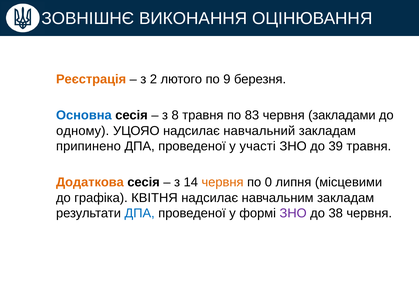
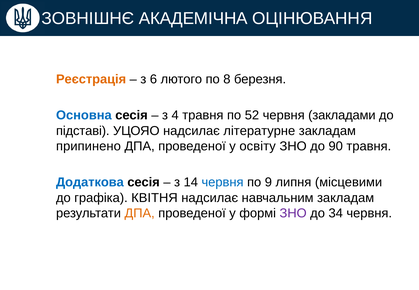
ВИКОНАННЯ: ВИКОНАННЯ -> АКАДЕМІЧНА (193, 18)
2: 2 -> 6 (153, 79)
9: 9 -> 8 (227, 79)
8: 8 -> 4 (175, 115)
83: 83 -> 52 (252, 115)
одному: одному -> підставі (83, 131)
навчальний: навчальний -> літературне (259, 131)
участі: участі -> освіту (258, 146)
39: 39 -> 90 (336, 146)
Додаткова colour: orange -> blue (90, 182)
червня colour: orange -> blue (223, 182)
0: 0 -> 9 (268, 182)
ДПА colour: blue -> orange (140, 213)
38: 38 -> 34 (336, 213)
